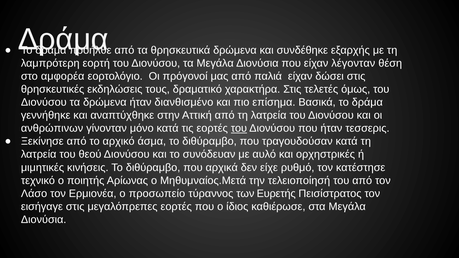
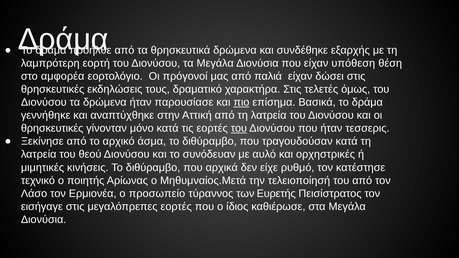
λέγονταν: λέγονταν -> υπόθεση (353, 63)
διανθισμένο: διανθισμένο -> παρουσίασε (184, 102)
πιο underline: none -> present (241, 102)
ανθρώπινων: ανθρώπινων -> θρησκευτικές (52, 129)
